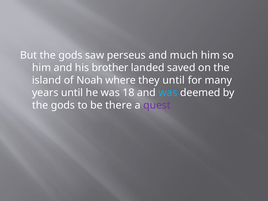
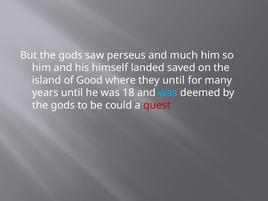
brother: brother -> himself (110, 68)
Noah: Noah -> Good (90, 80)
there: there -> could (119, 105)
quest colour: purple -> red (157, 105)
